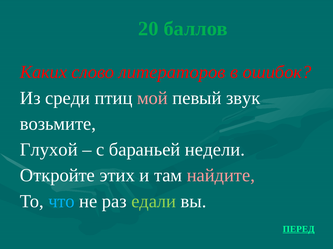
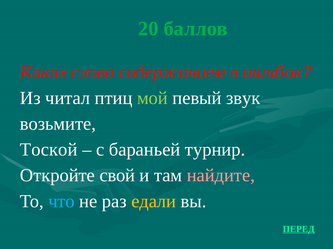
литераторов: литераторов -> содержанием (172, 72)
среди: среди -> читал (68, 98)
мой colour: pink -> light green (152, 98)
Глухой: Глухой -> Тоской (49, 150)
недели: недели -> турнир (215, 150)
этих: этих -> свой (117, 176)
едали colour: light green -> yellow (154, 202)
